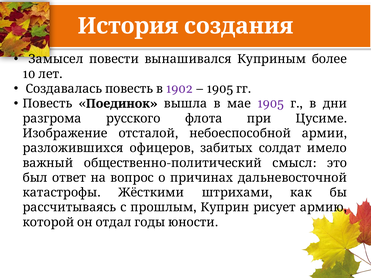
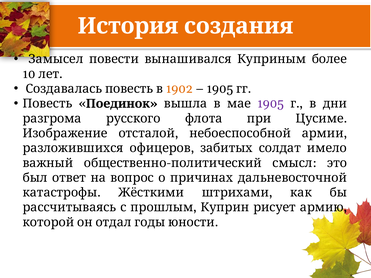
1902 colour: purple -> orange (179, 89)
